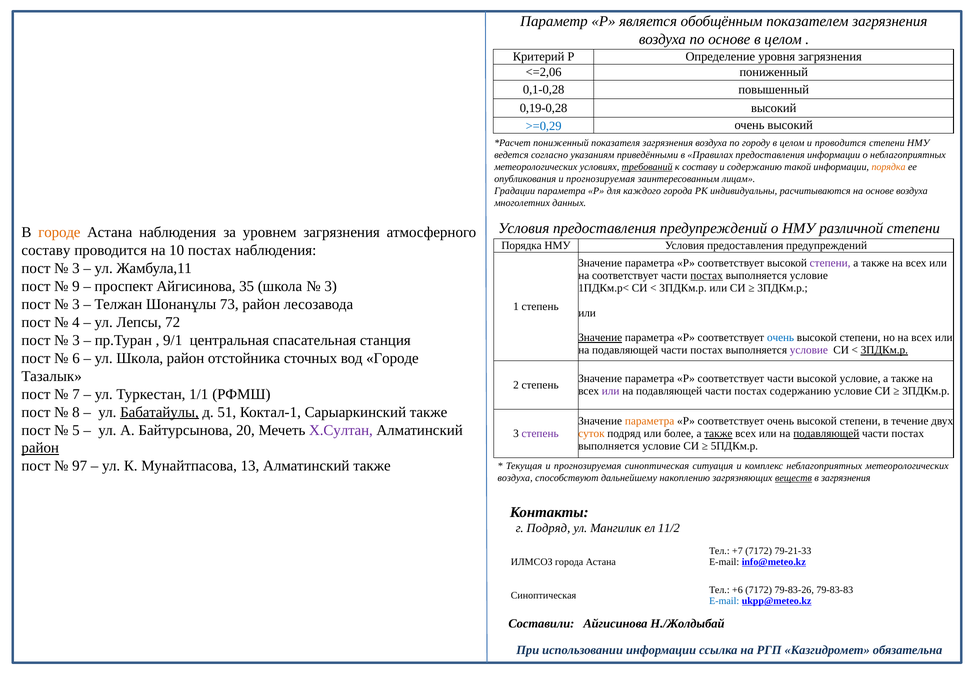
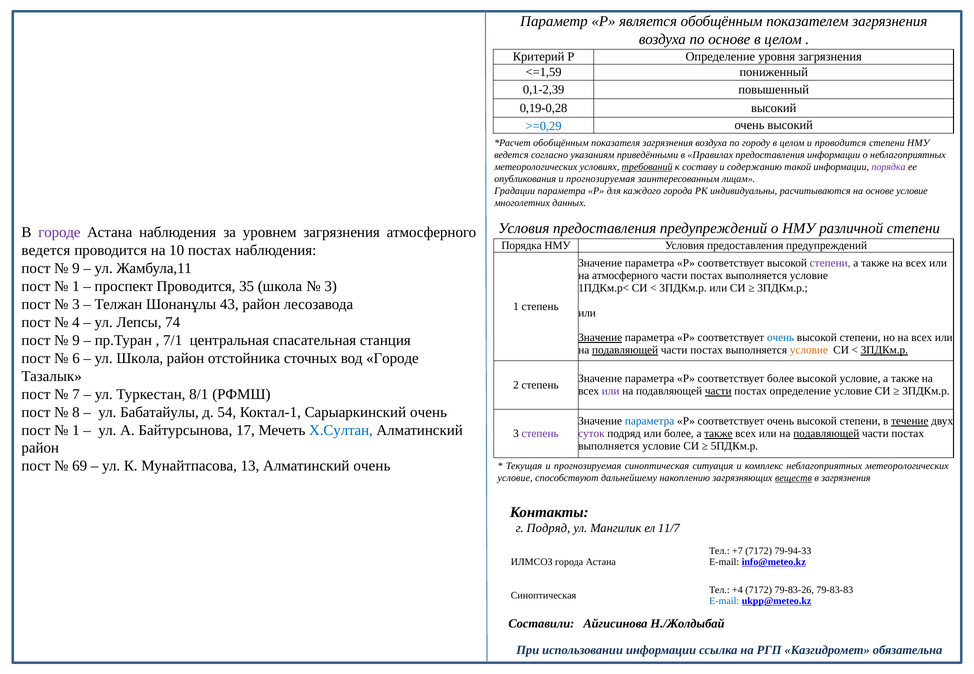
<=2,06: <=2,06 -> <=1,59 (544, 72)
0,1-0,28: 0,1-0,28 -> 0,1-2,39 (544, 90)
пониженный: пониженный -> обобщённым (561, 143)
порядка colour: orange -> purple (889, 167)
основе воздуха: воздуха -> условие (912, 191)
городе colour: orange -> purple (59, 232)
составу: составу -> ведется (46, 250)
3: 3 -> 9 (76, 268)
на соответствует: соответствует -> атмосферного (625, 276)
постах underline: present -> none (707, 276)
9: 9 -> 1 (76, 286)
проспект Айгисинова: Айгисинова -> Проводится (196, 286)
73: 73 -> 43 (229, 304)
72: 72 -> 74 (173, 322)
3: 3 -> 9 (76, 340)
9/1: 9/1 -> 7/1 (173, 340)
подавляющей underline: none -> present (625, 350)
условие colour: purple -> orange (809, 350)
Р соответствует части: части -> более (781, 379)
части underline: none -> present (718, 391)
постах содержанию: содержанию -> определение (800, 391)
1/1: 1/1 -> 8/1 (199, 394)
Бабатайулы underline: present -> none (160, 412)
51: 51 -> 54 (227, 412)
Сарыаркинский также: также -> очень (429, 412)
параметра colour: orange -> blue (650, 421)
течение underline: none -> present (910, 421)
5: 5 -> 1 (76, 430)
20: 20 -> 17 (245, 430)
Х.Султан colour: purple -> blue (341, 430)
суток colour: orange -> purple (591, 434)
район underline: present -> none (40, 448)
97: 97 -> 69 (80, 466)
Алматинский также: также -> очень (372, 466)
воздуха: воздуха -> условие (515, 478)
11/2: 11/2 -> 11/7 (669, 528)
79-21-33: 79-21-33 -> 79-94-33 (793, 551)
+6: +6 -> +4 (737, 590)
